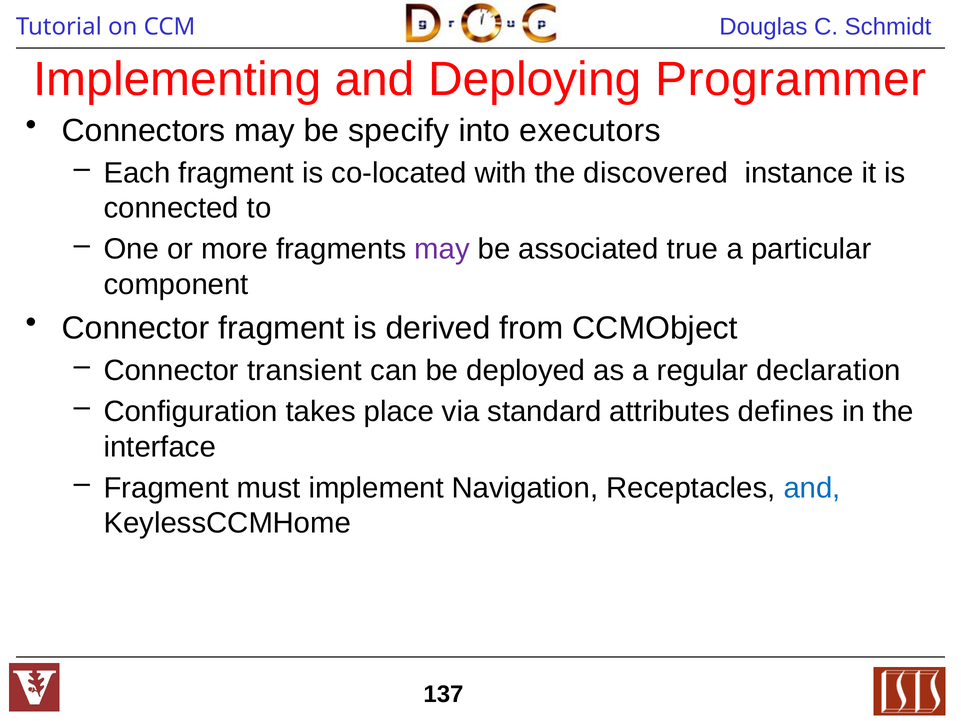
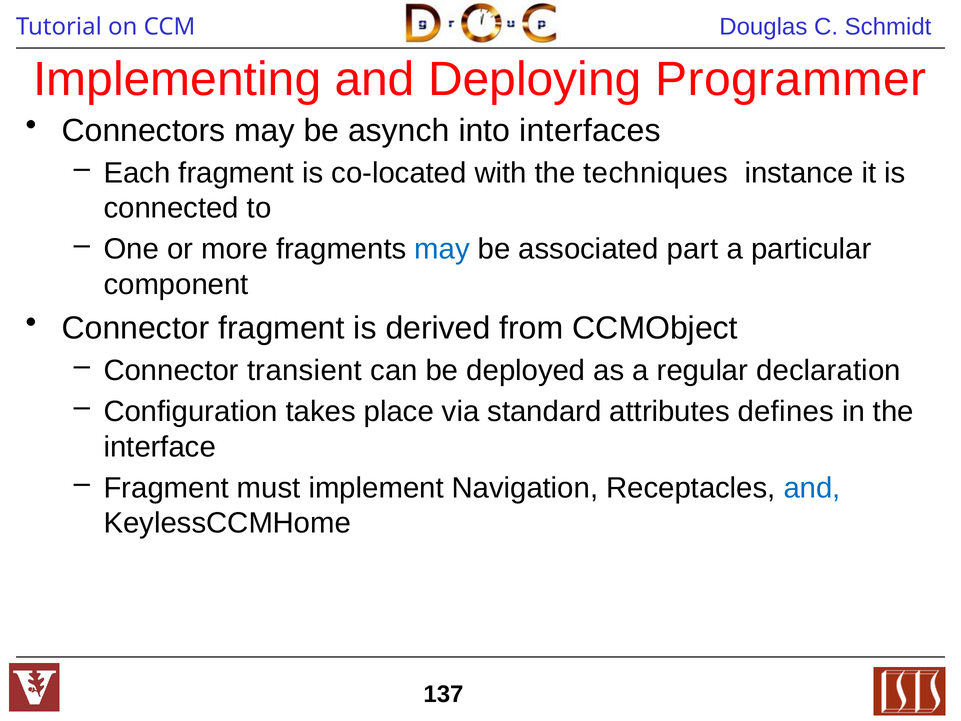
specify: specify -> asynch (399, 130)
executors: executors -> interfaces (590, 130)
discovered: discovered -> techniques (656, 173)
may colour: purple -> blue (442, 249)
true: true -> part (692, 249)
